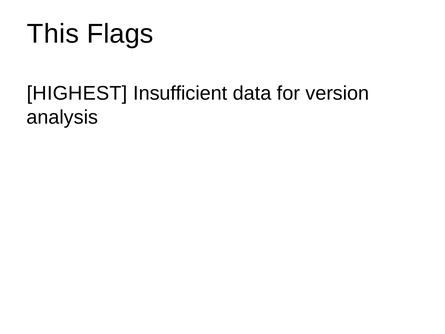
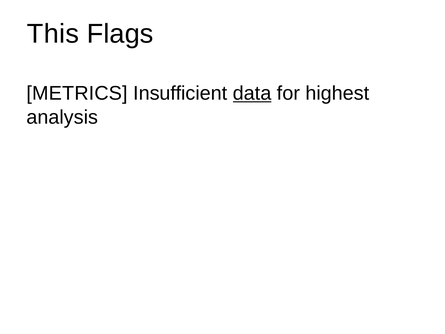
HIGHEST: HIGHEST -> METRICS (77, 93)
data underline: none -> present (252, 93)
version: version -> highest (337, 93)
